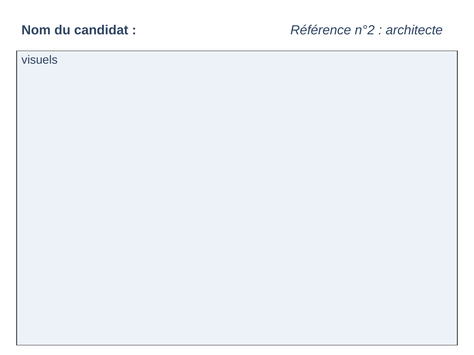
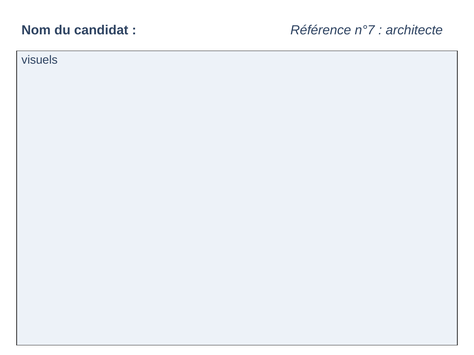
n°2: n°2 -> n°7 (365, 30)
